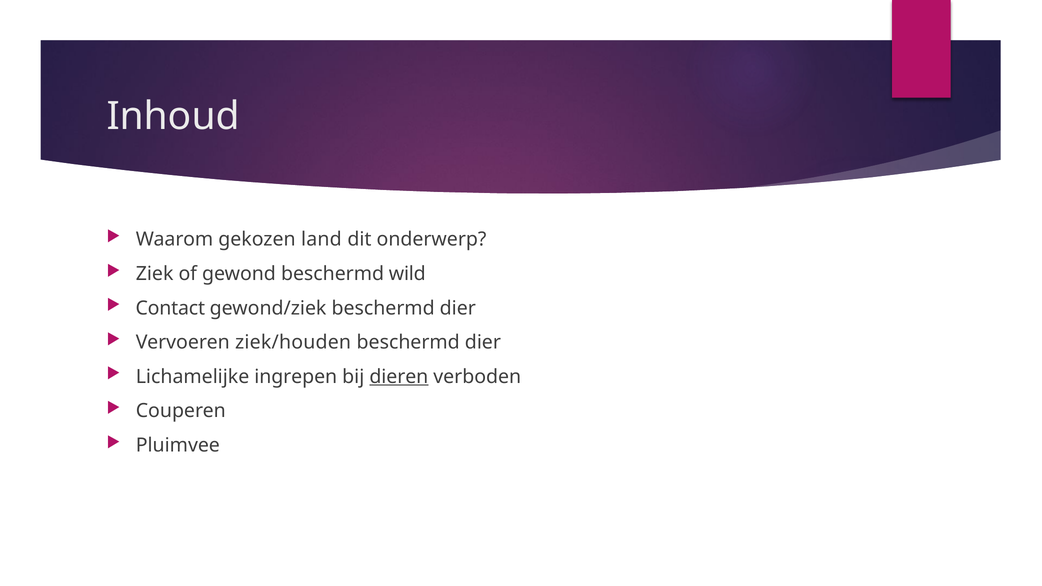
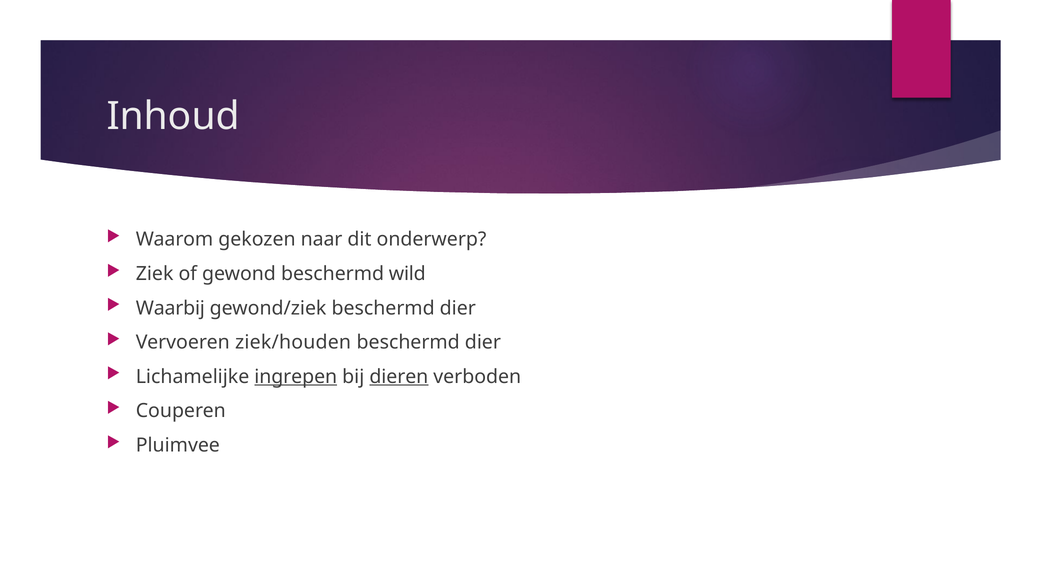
land: land -> naar (322, 240)
Contact: Contact -> Waarbij (170, 308)
ingrepen underline: none -> present (296, 377)
